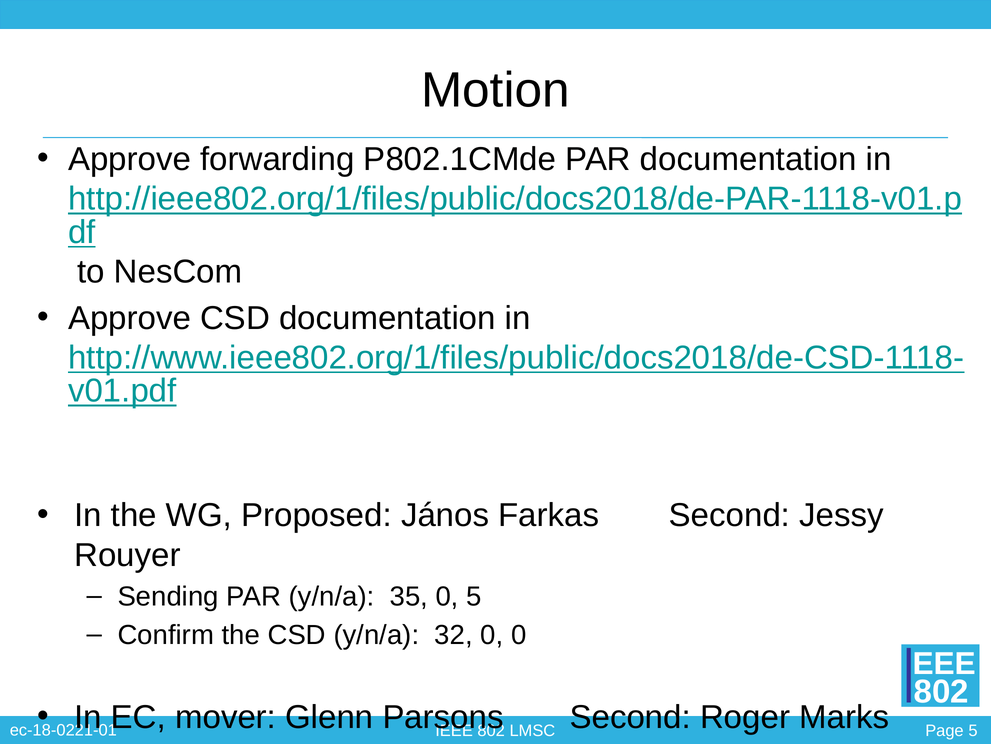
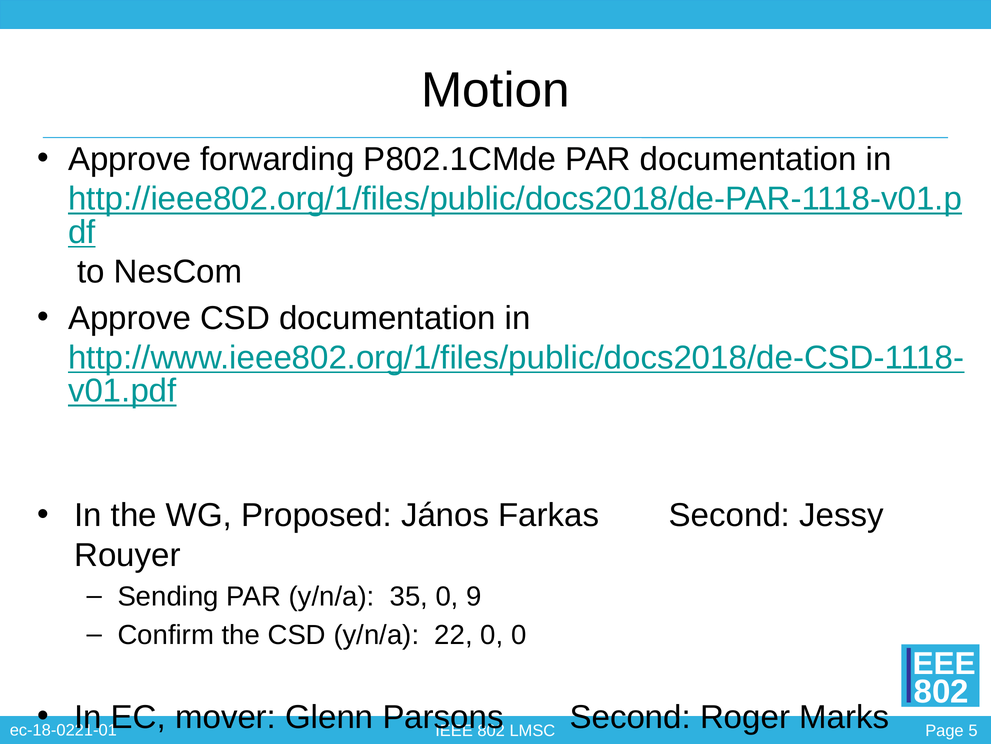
0 5: 5 -> 9 (474, 596)
32: 32 -> 22 (454, 635)
